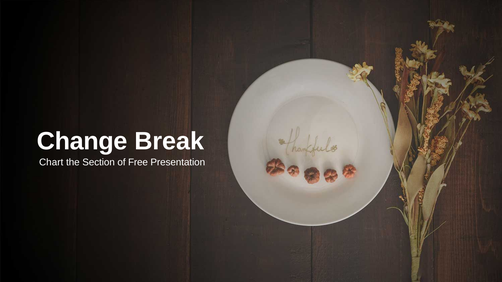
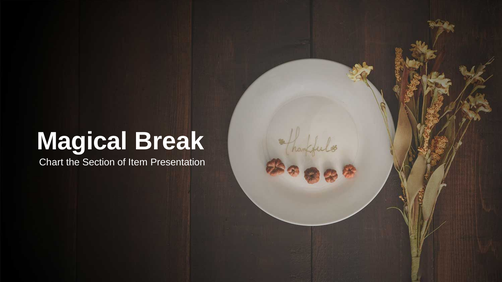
Change: Change -> Magical (82, 142)
Free: Free -> Item (138, 163)
